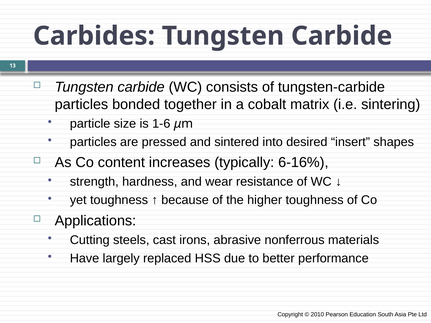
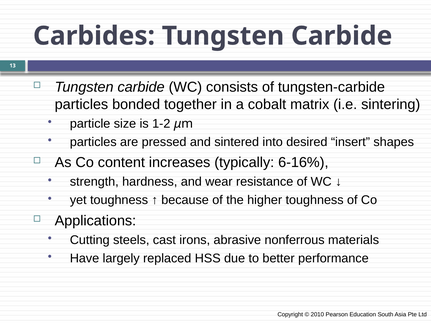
1-6: 1-6 -> 1-2 (161, 124)
